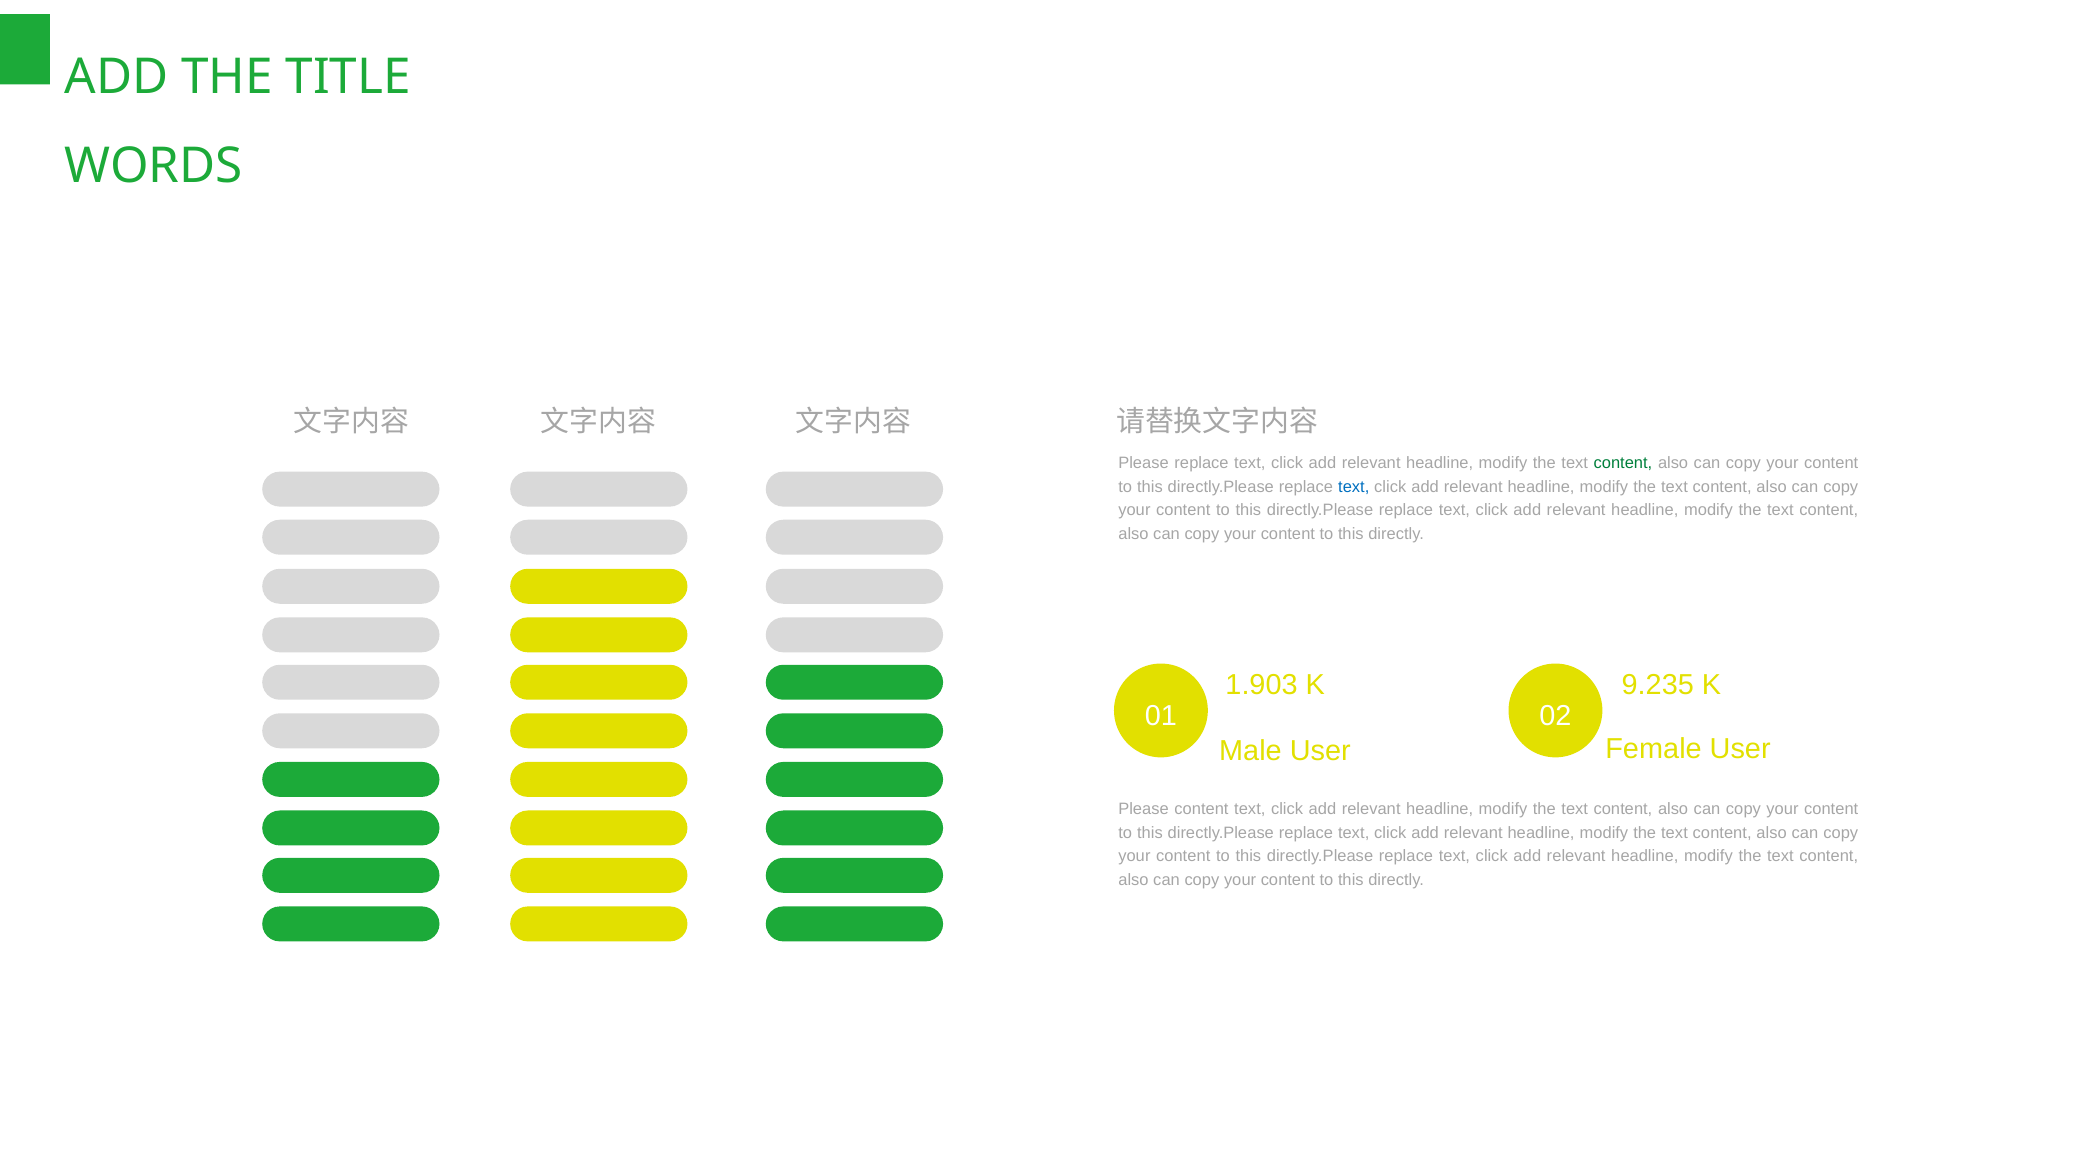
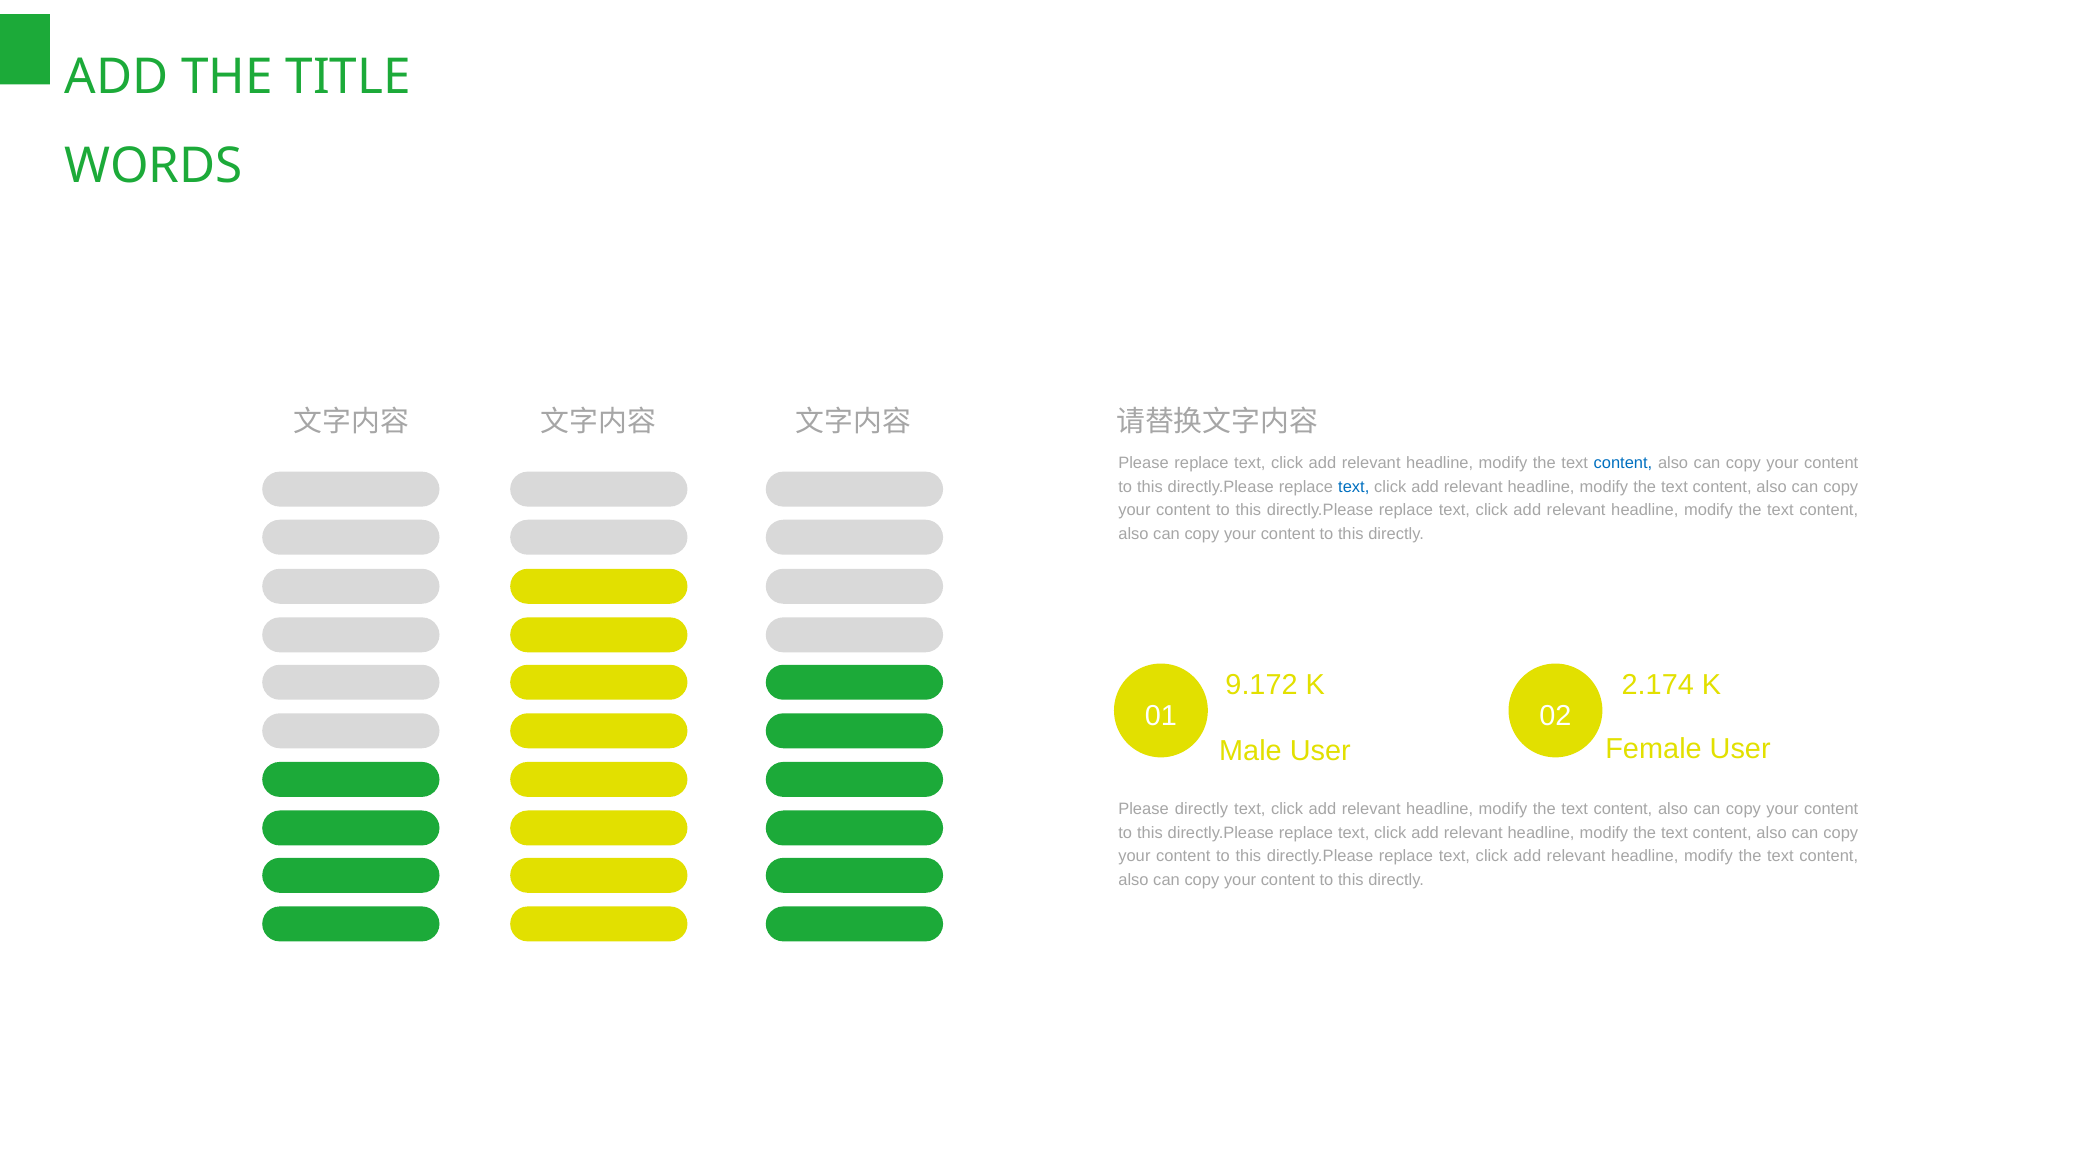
content colour: green -> blue (1623, 463)
1.903: 1.903 -> 9.172 (1262, 686)
9.235: 9.235 -> 2.174 (1658, 686)
Please content: content -> directly (1201, 809)
